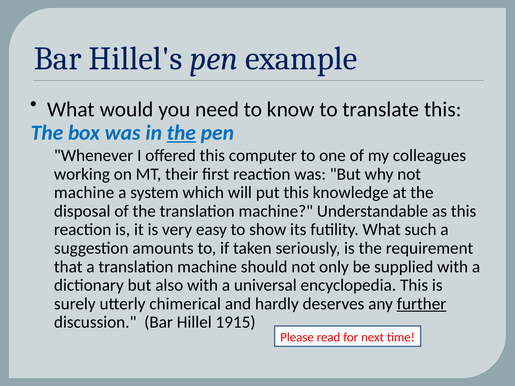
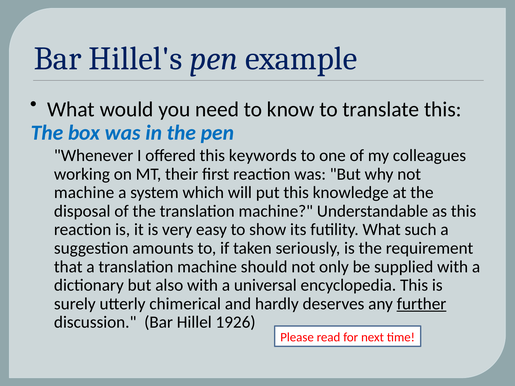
the underline: present -> none (181, 133)
computer: computer -> keywords (263, 156)
1915: 1915 -> 1926 (236, 322)
